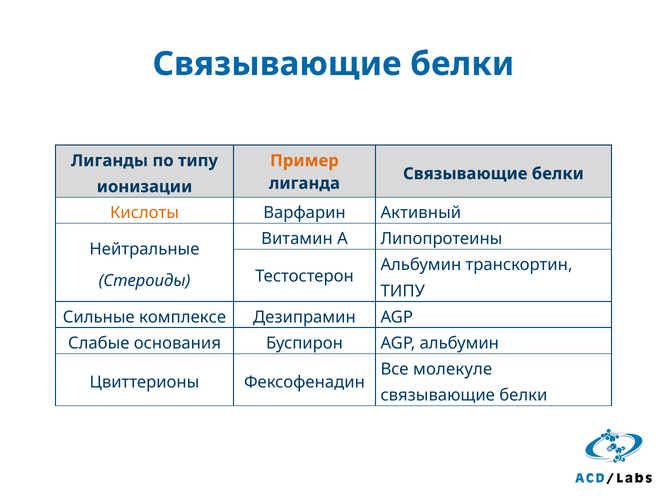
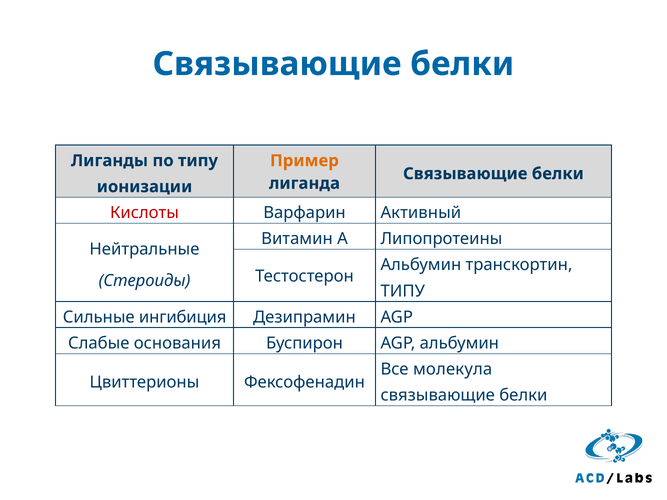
Кислоты colour: orange -> red (144, 213)
комплексе: комплексе -> ингибиция (183, 317)
молекуле: молекуле -> молекула (453, 370)
